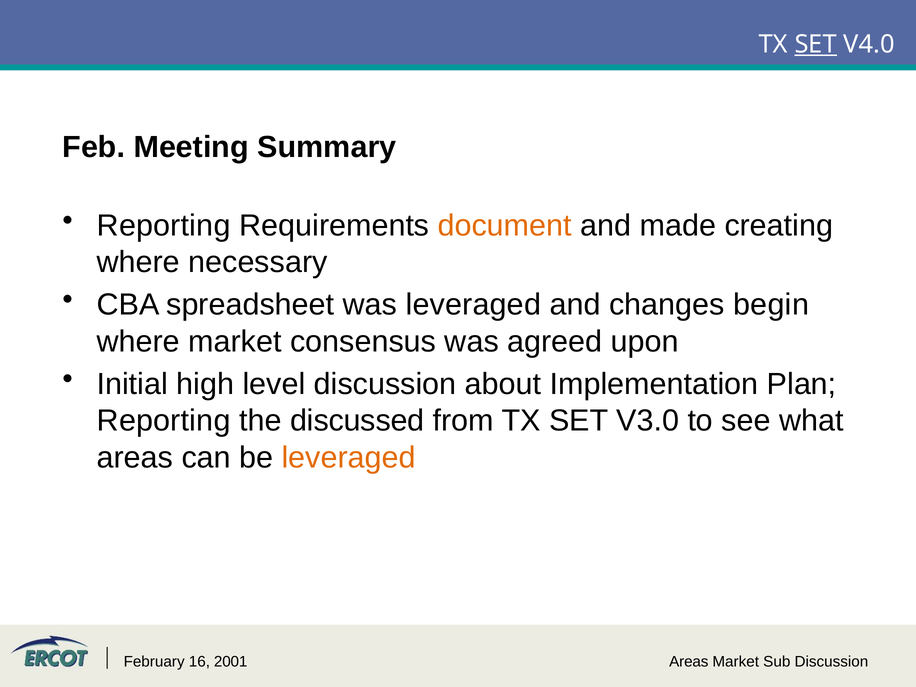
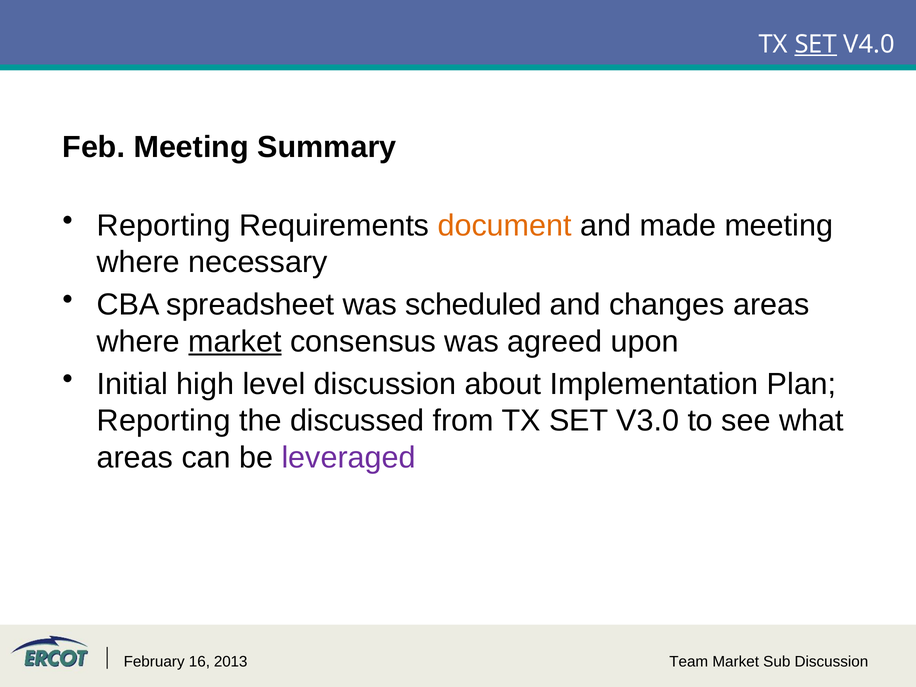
made creating: creating -> meeting (779, 225)
was leveraged: leveraged -> scheduled (474, 305)
changes begin: begin -> areas (771, 305)
market underline: none -> present (235, 341)
leveraged colour: orange -> purple (349, 458)
2001: 2001 -> 2013 (231, 662)
Areas: Areas -> Team (689, 662)
